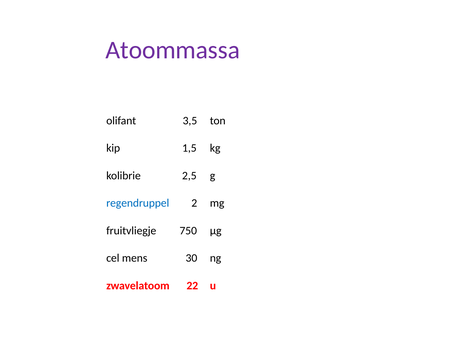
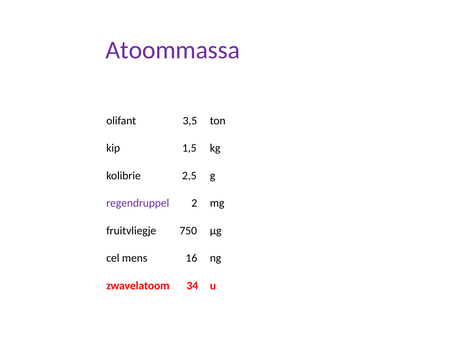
regendruppel colour: blue -> purple (138, 203)
30: 30 -> 16 (191, 258)
22: 22 -> 34 (192, 286)
